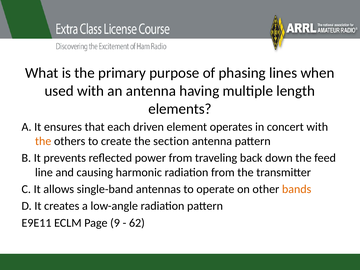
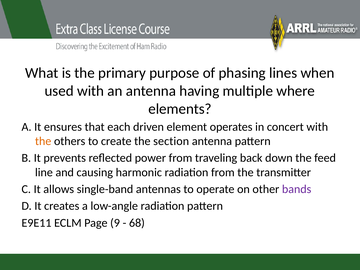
length: length -> where (296, 91)
bands colour: orange -> purple (297, 189)
62: 62 -> 68 (137, 223)
